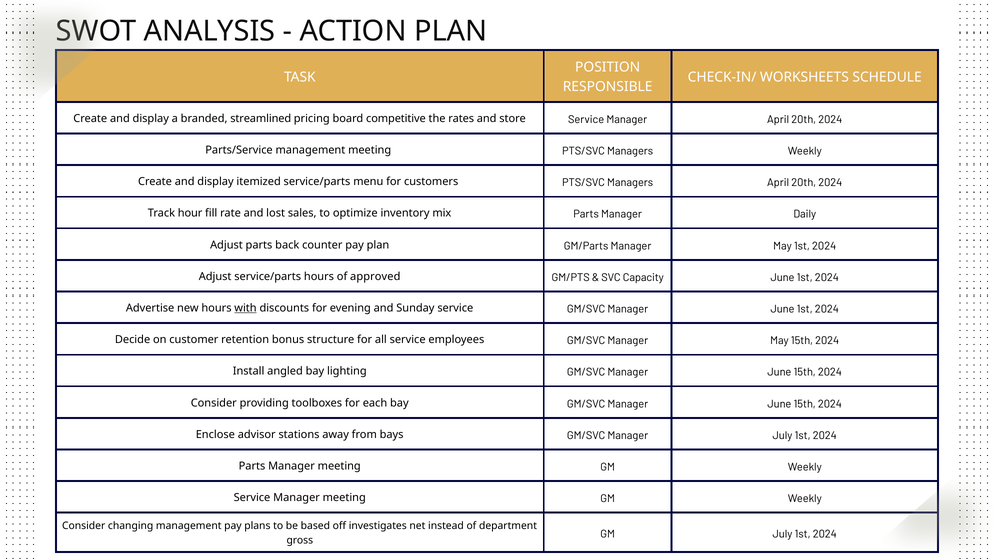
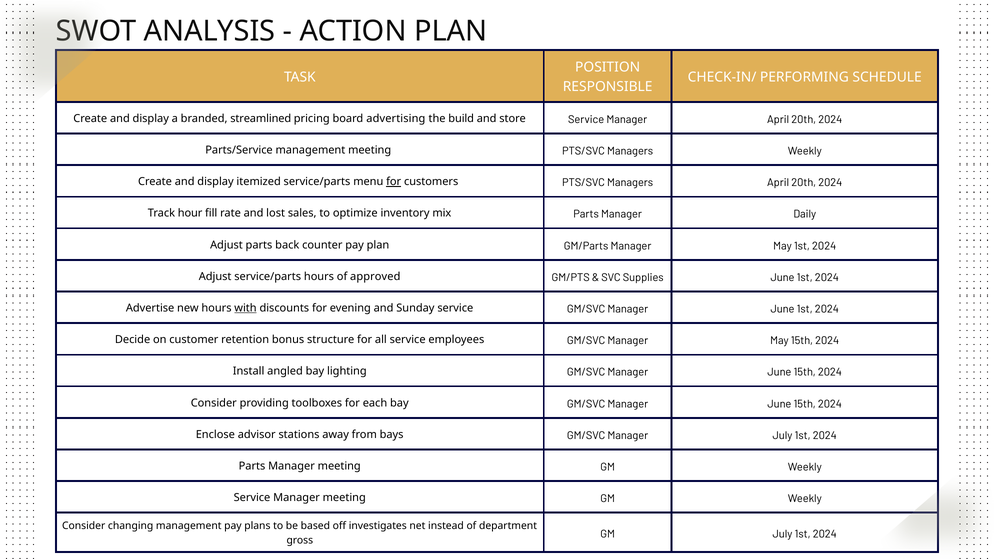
WORKSHEETS: WORKSHEETS -> PERFORMING (804, 77)
competitive: competitive -> advertising (396, 119)
rates: rates -> build (461, 119)
for underline: none -> present (394, 182)
Capacity: Capacity -> Supplies (643, 278)
